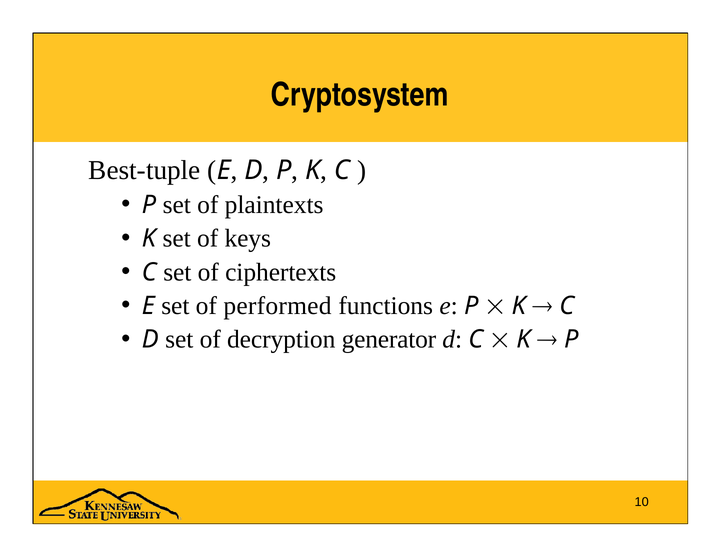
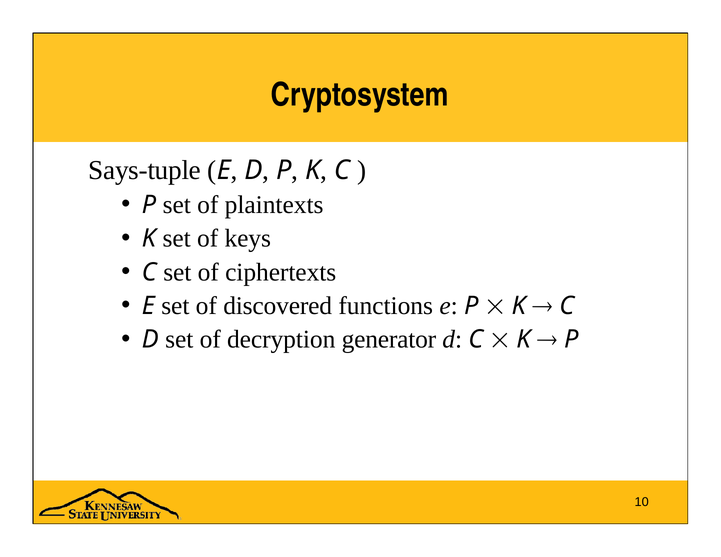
Best-tuple: Best-tuple -> Says-tuple (145, 170)
performed: performed -> discovered (278, 306)
